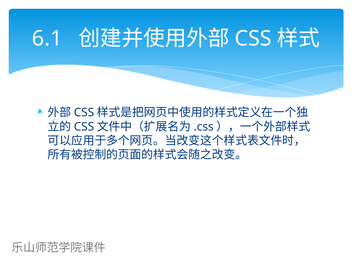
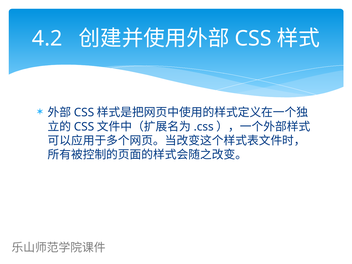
6.1: 6.1 -> 4.2 (47, 39)
